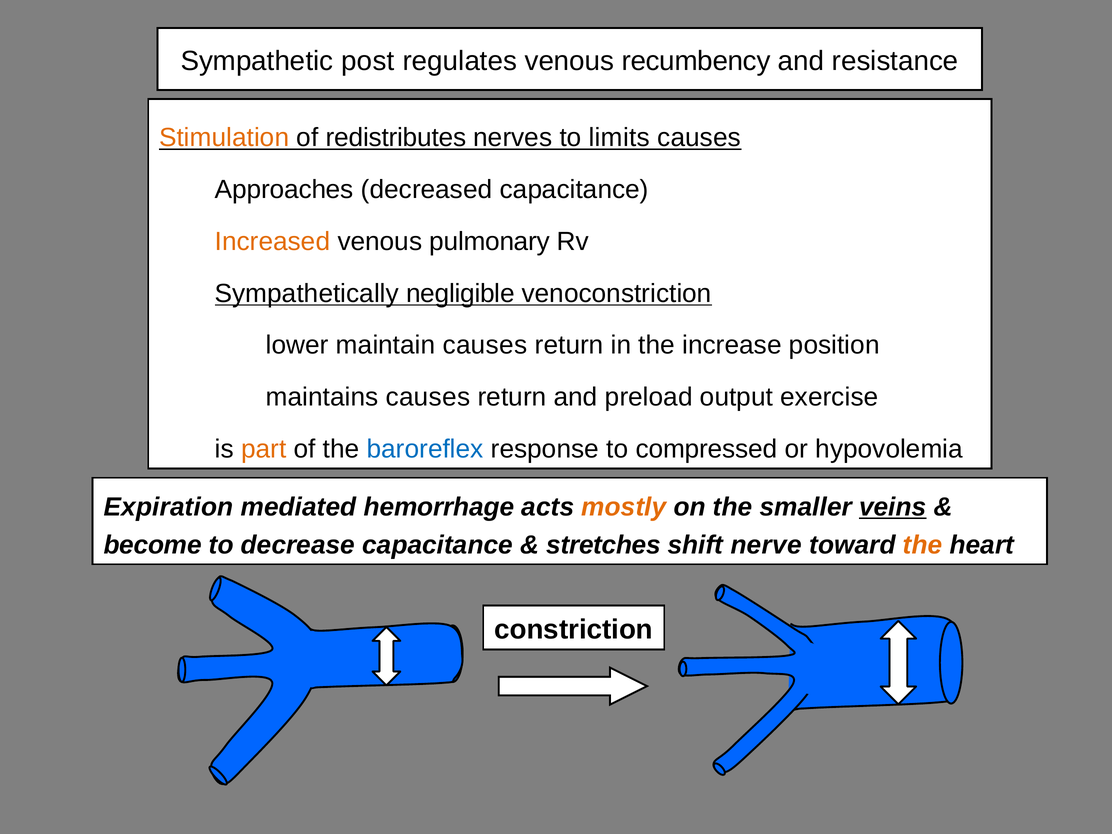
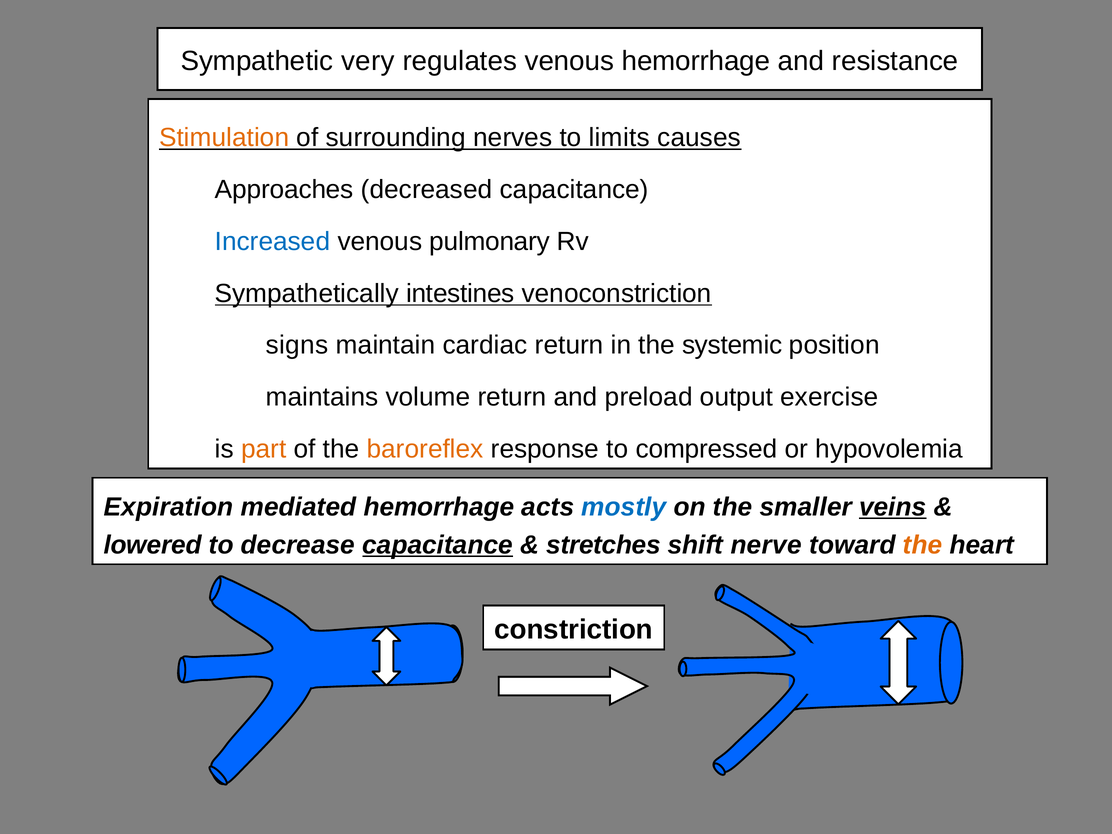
post: post -> very (368, 61)
venous recumbency: recumbency -> hemorrhage (696, 61)
redistributes: redistributes -> surrounding (396, 138)
Increased colour: orange -> blue (272, 241)
negligible: negligible -> intestines (460, 293)
lower: lower -> signs (297, 345)
maintain causes: causes -> cardiac (485, 345)
increase: increase -> systemic (732, 345)
maintains causes: causes -> volume (428, 397)
baroreflex colour: blue -> orange (425, 449)
mostly colour: orange -> blue (624, 507)
become: become -> lowered (153, 545)
capacitance underline: none -> present (438, 545)
